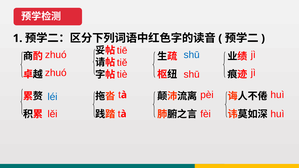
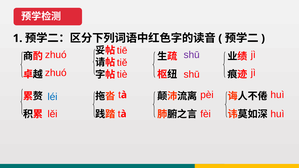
shū colour: blue -> purple (192, 55)
